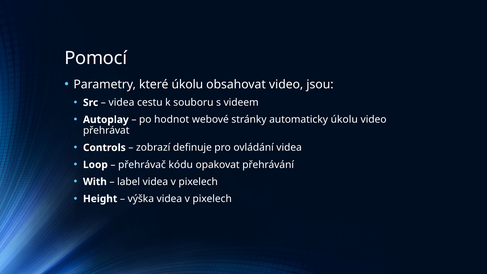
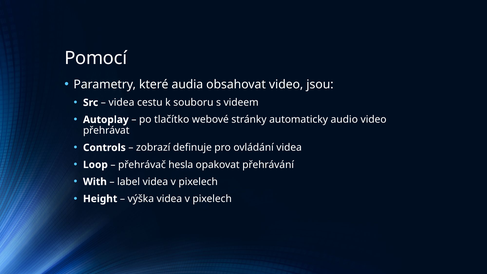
které úkolu: úkolu -> audia (187, 84)
hodnot: hodnot -> tlačítko (172, 120)
automaticky úkolu: úkolu -> audio (344, 120)
kódu: kódu -> hesla (181, 165)
